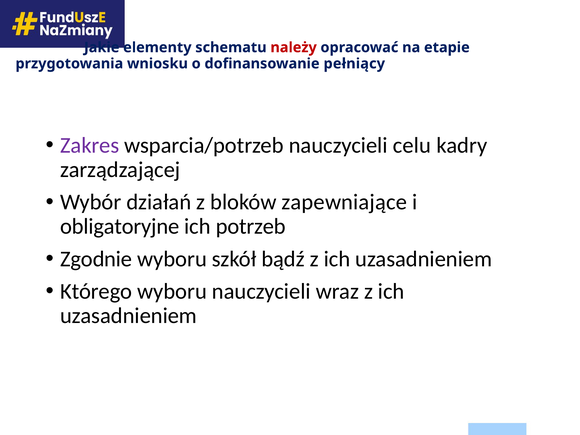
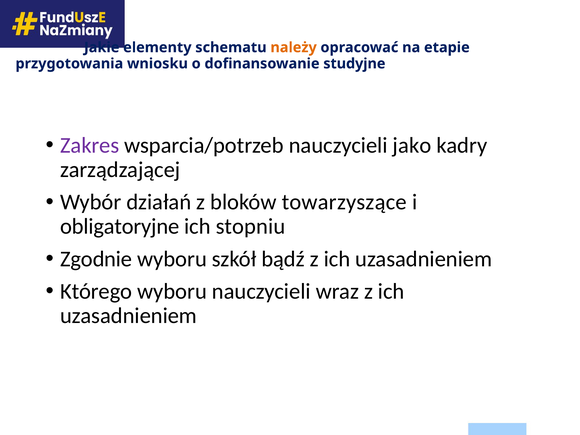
należy colour: red -> orange (294, 47)
pełniący: pełniący -> studyjne (354, 64)
celu: celu -> jako (412, 145)
zapewniające: zapewniające -> towarzyszące (344, 202)
potrzeb: potrzeb -> stopniu (251, 227)
